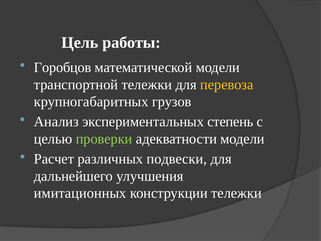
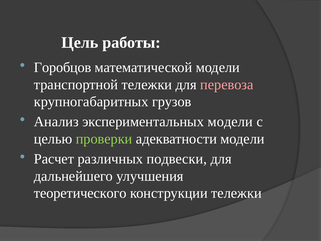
перевоза colour: yellow -> pink (227, 84)
экспериментальных степень: степень -> модели (230, 122)
имитационных: имитационных -> теоретического (80, 193)
